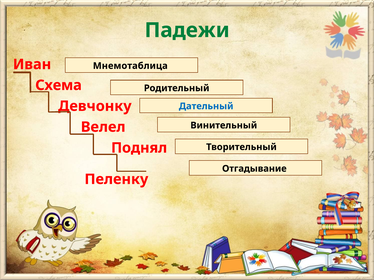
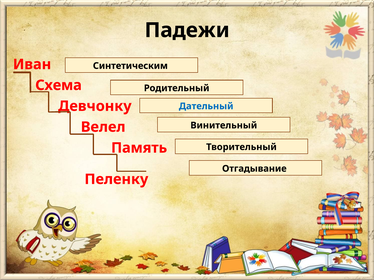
Падежи colour: green -> black (187, 30)
Мнемотаблица: Мнемотаблица -> Синтетическим (130, 66)
Поднял: Поднял -> Память (139, 148)
